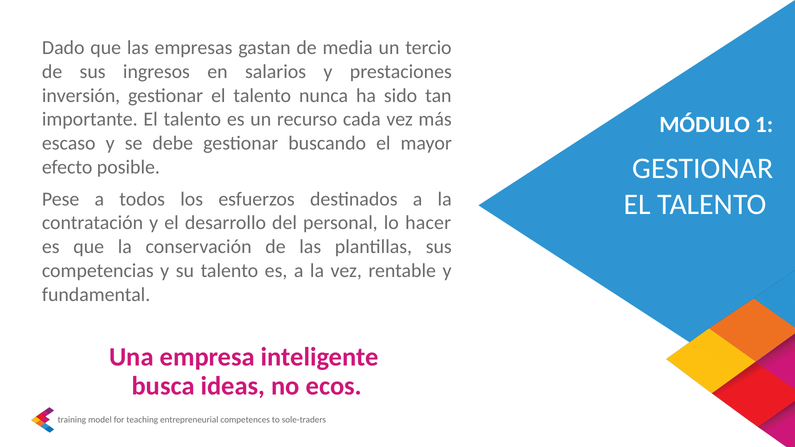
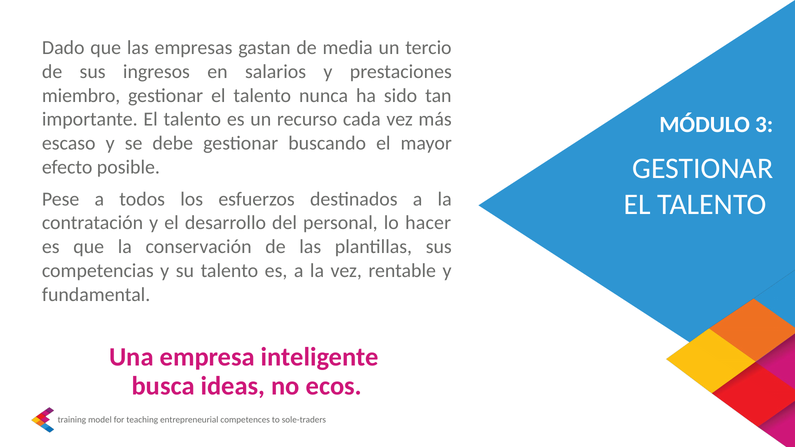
inversión: inversión -> miembro (81, 95)
1: 1 -> 3 (764, 125)
